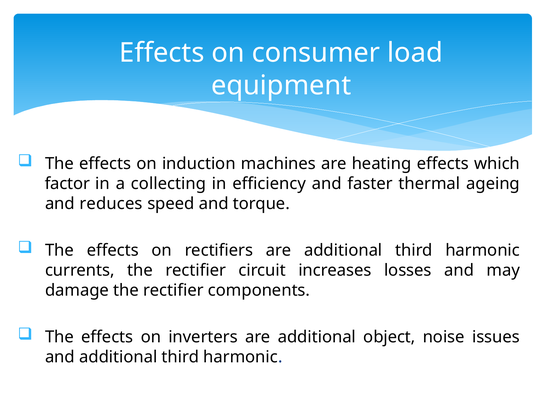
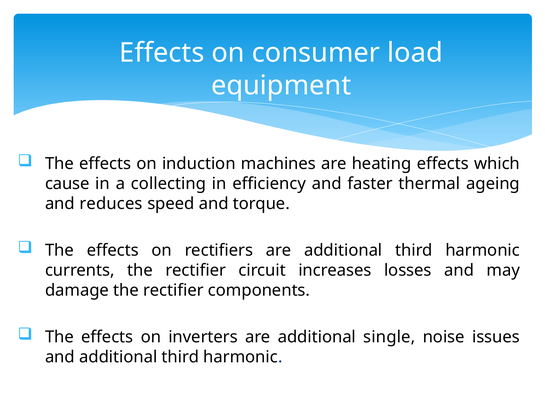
factor: factor -> cause (67, 184)
object: object -> single (389, 337)
